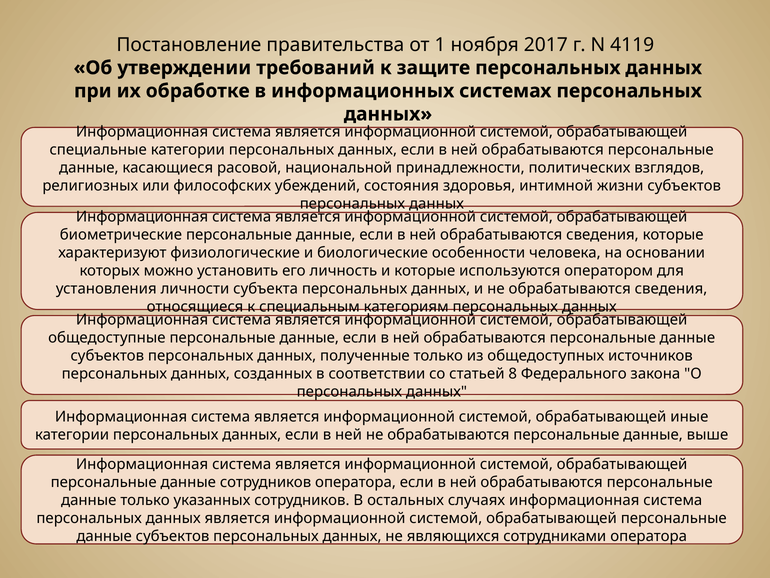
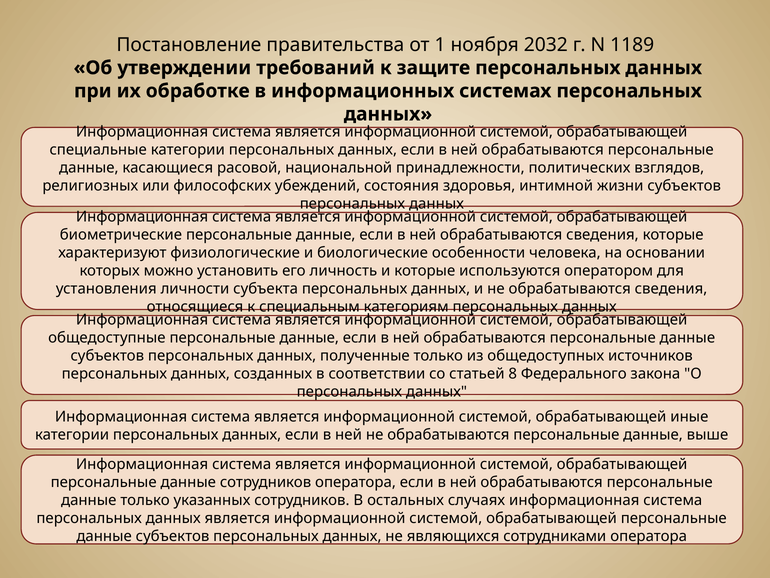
2017: 2017 -> 2032 (546, 45)
4119: 4119 -> 1189 (632, 45)
